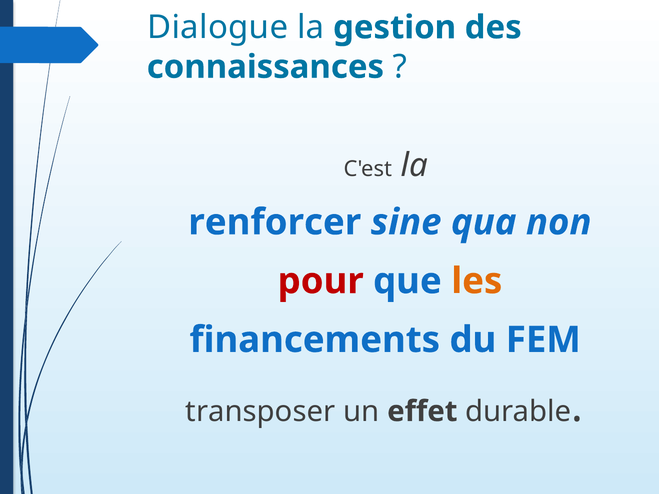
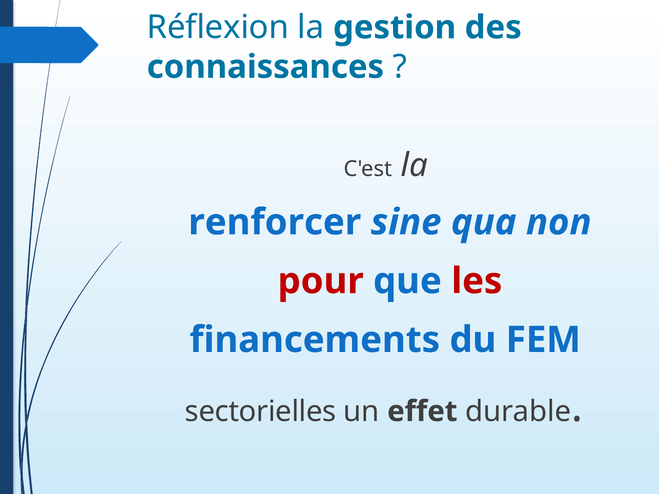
Dialogue: Dialogue -> Réflexion (218, 27)
les colour: orange -> red (477, 281)
transposer: transposer -> sectorielles (261, 412)
